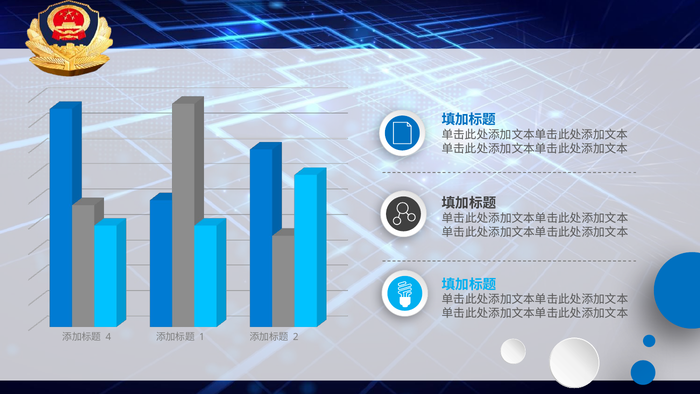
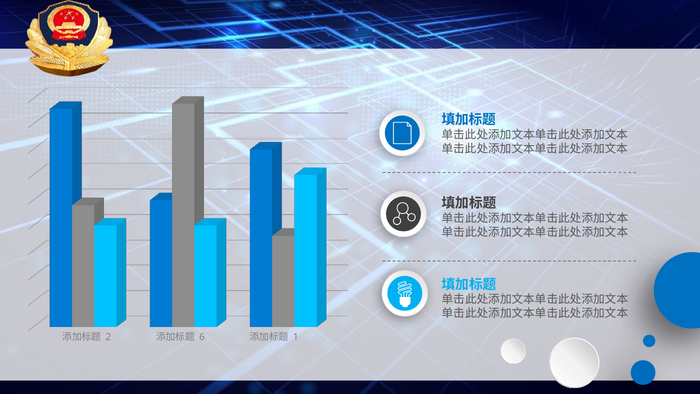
4: 4 -> 2 (108, 337)
1: 1 -> 6 (202, 337)
2: 2 -> 1 (296, 337)
